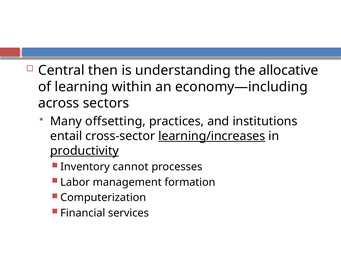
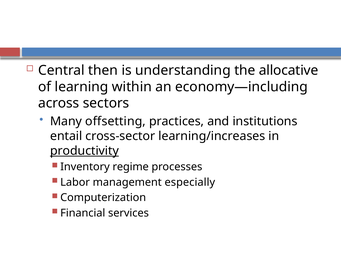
learning/increases underline: present -> none (212, 136)
cannot: cannot -> regime (131, 167)
formation: formation -> especially (190, 183)
